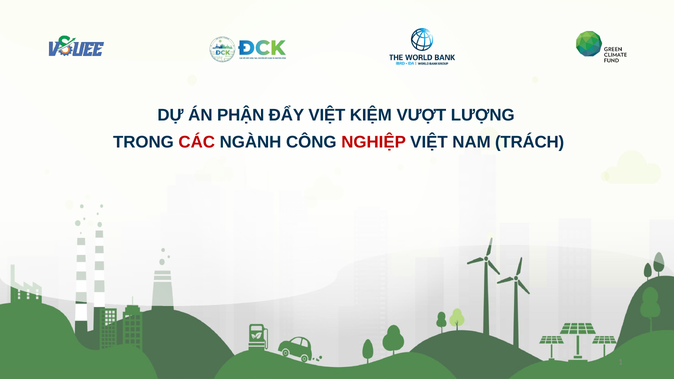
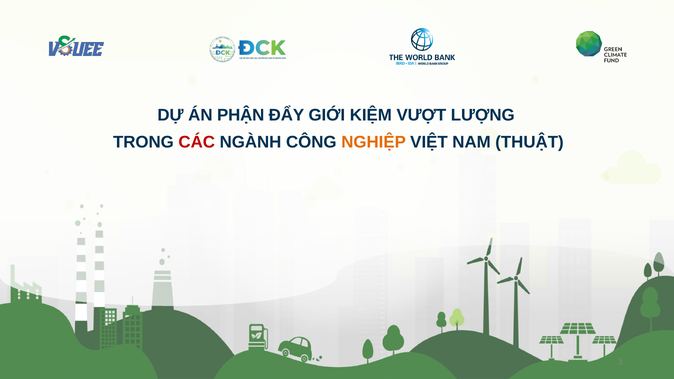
ĐẨY VIỆT: VIỆT -> GIỚI (327, 115)
NGHIỆP colour: red -> orange (374, 142)
TRÁCH: TRÁCH -> THUẬT (530, 142)
